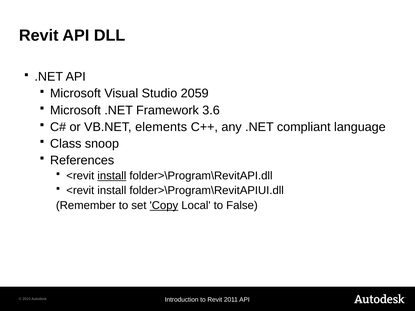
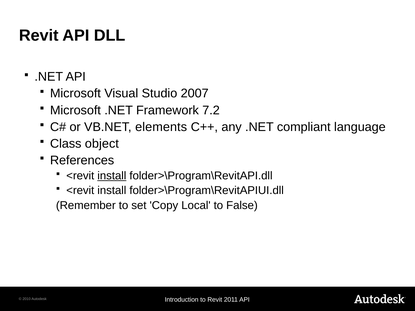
2059: 2059 -> 2007 (195, 94)
3.6: 3.6 -> 7.2 (211, 110)
snoop: snoop -> object (102, 144)
Copy underline: present -> none (164, 206)
